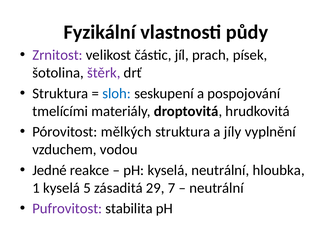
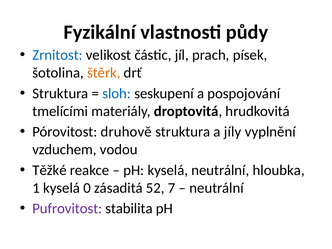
Zrnitost colour: purple -> blue (58, 55)
štěrk colour: purple -> orange (104, 73)
mělkých: mělkých -> druhově (126, 132)
Jedné: Jedné -> Těžké (50, 170)
5: 5 -> 0 (87, 188)
29: 29 -> 52 (155, 188)
